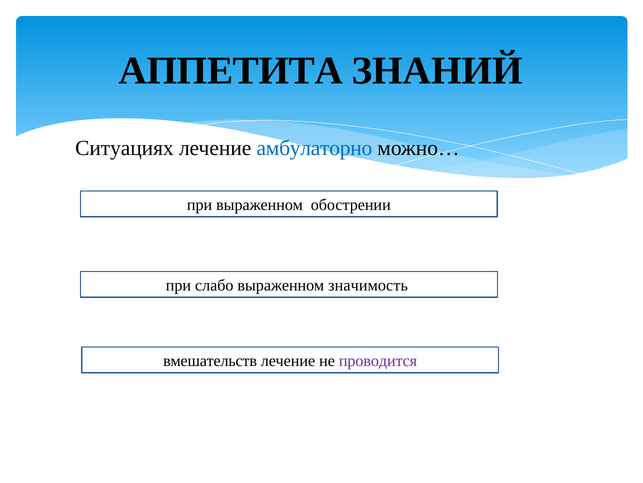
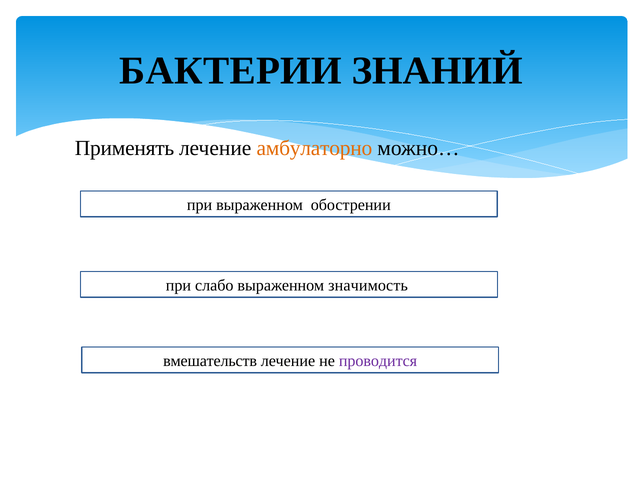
АППЕТИТА: АППЕТИТА -> БАКТЕРИИ (231, 71)
Ситуациях: Ситуациях -> Применять (125, 148)
амбулаторно colour: blue -> orange (314, 148)
